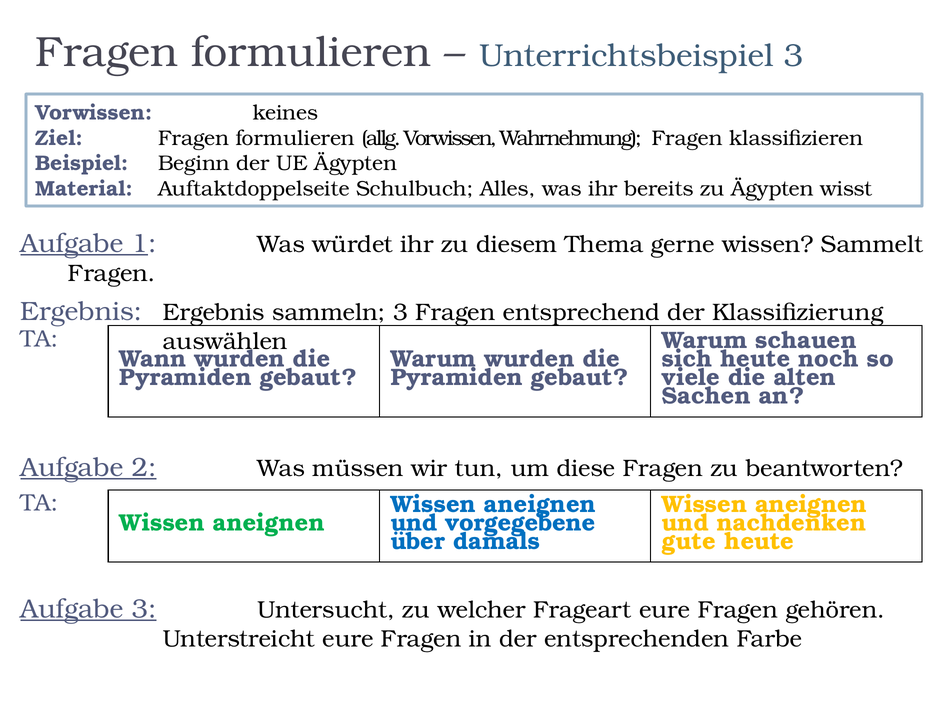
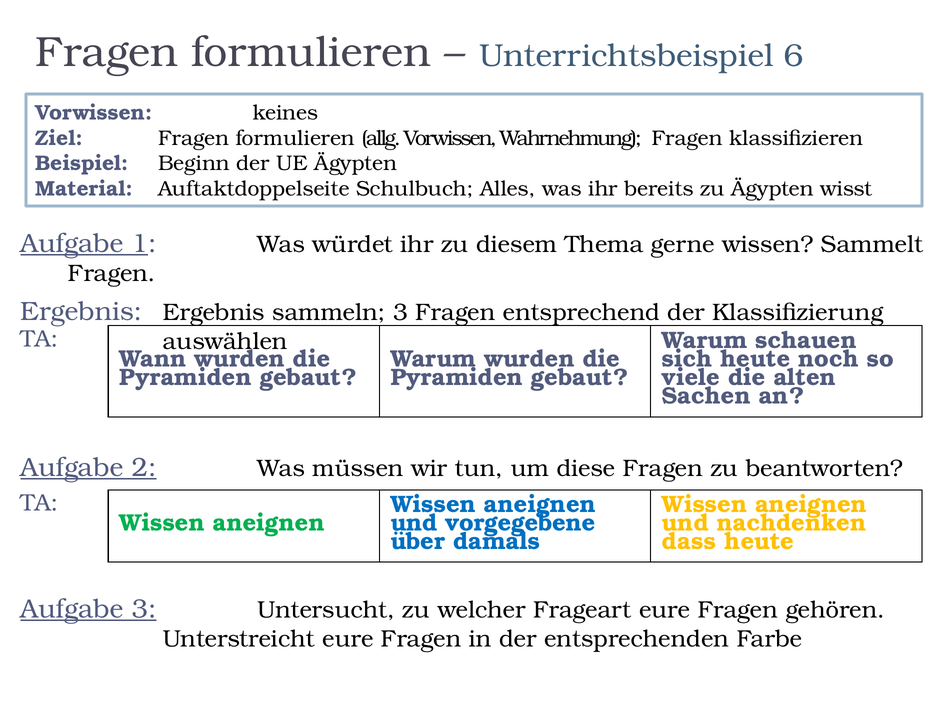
Unterrichtsbeispiel 3: 3 -> 6 (793, 56)
gute: gute -> dass (689, 541)
